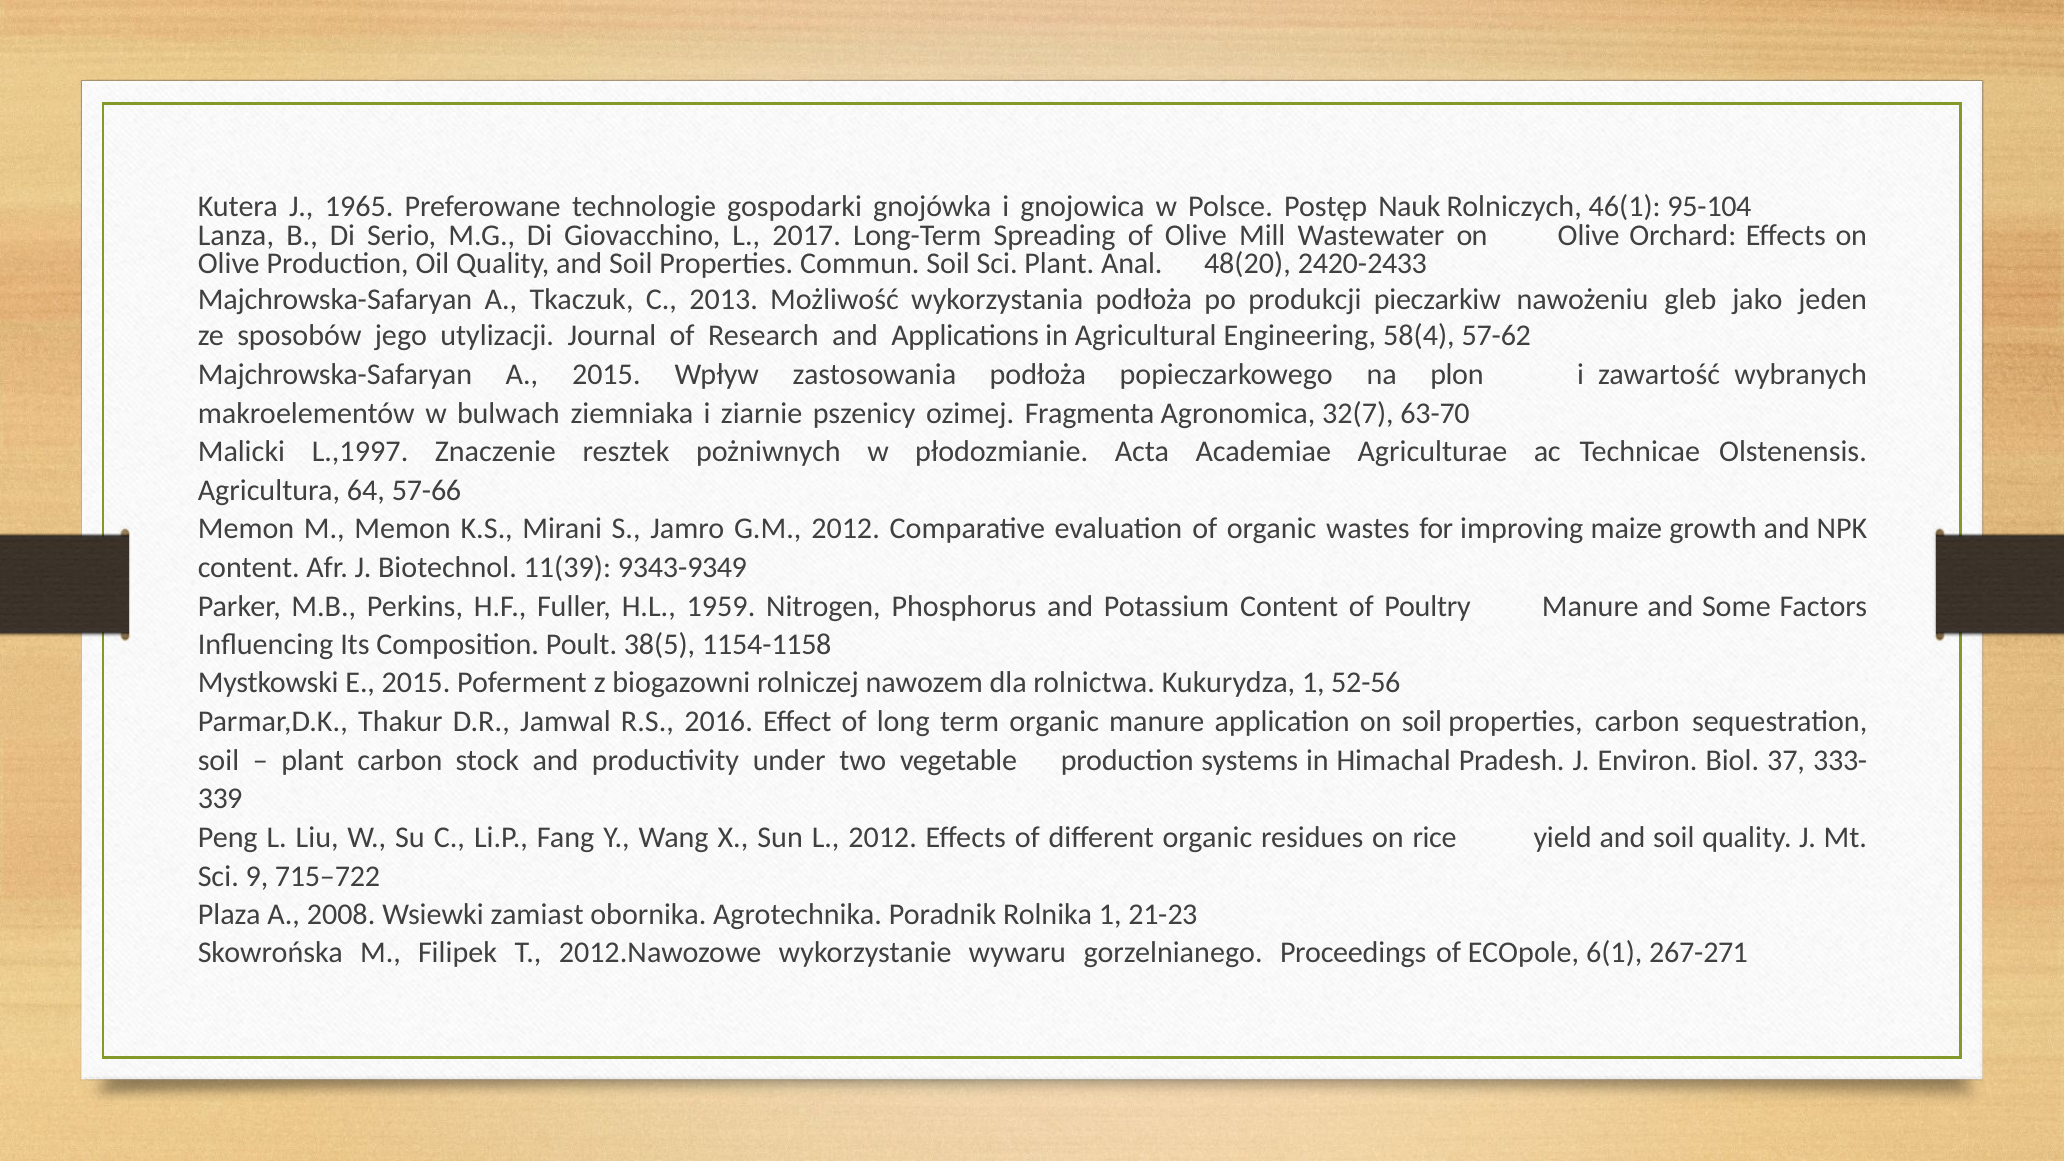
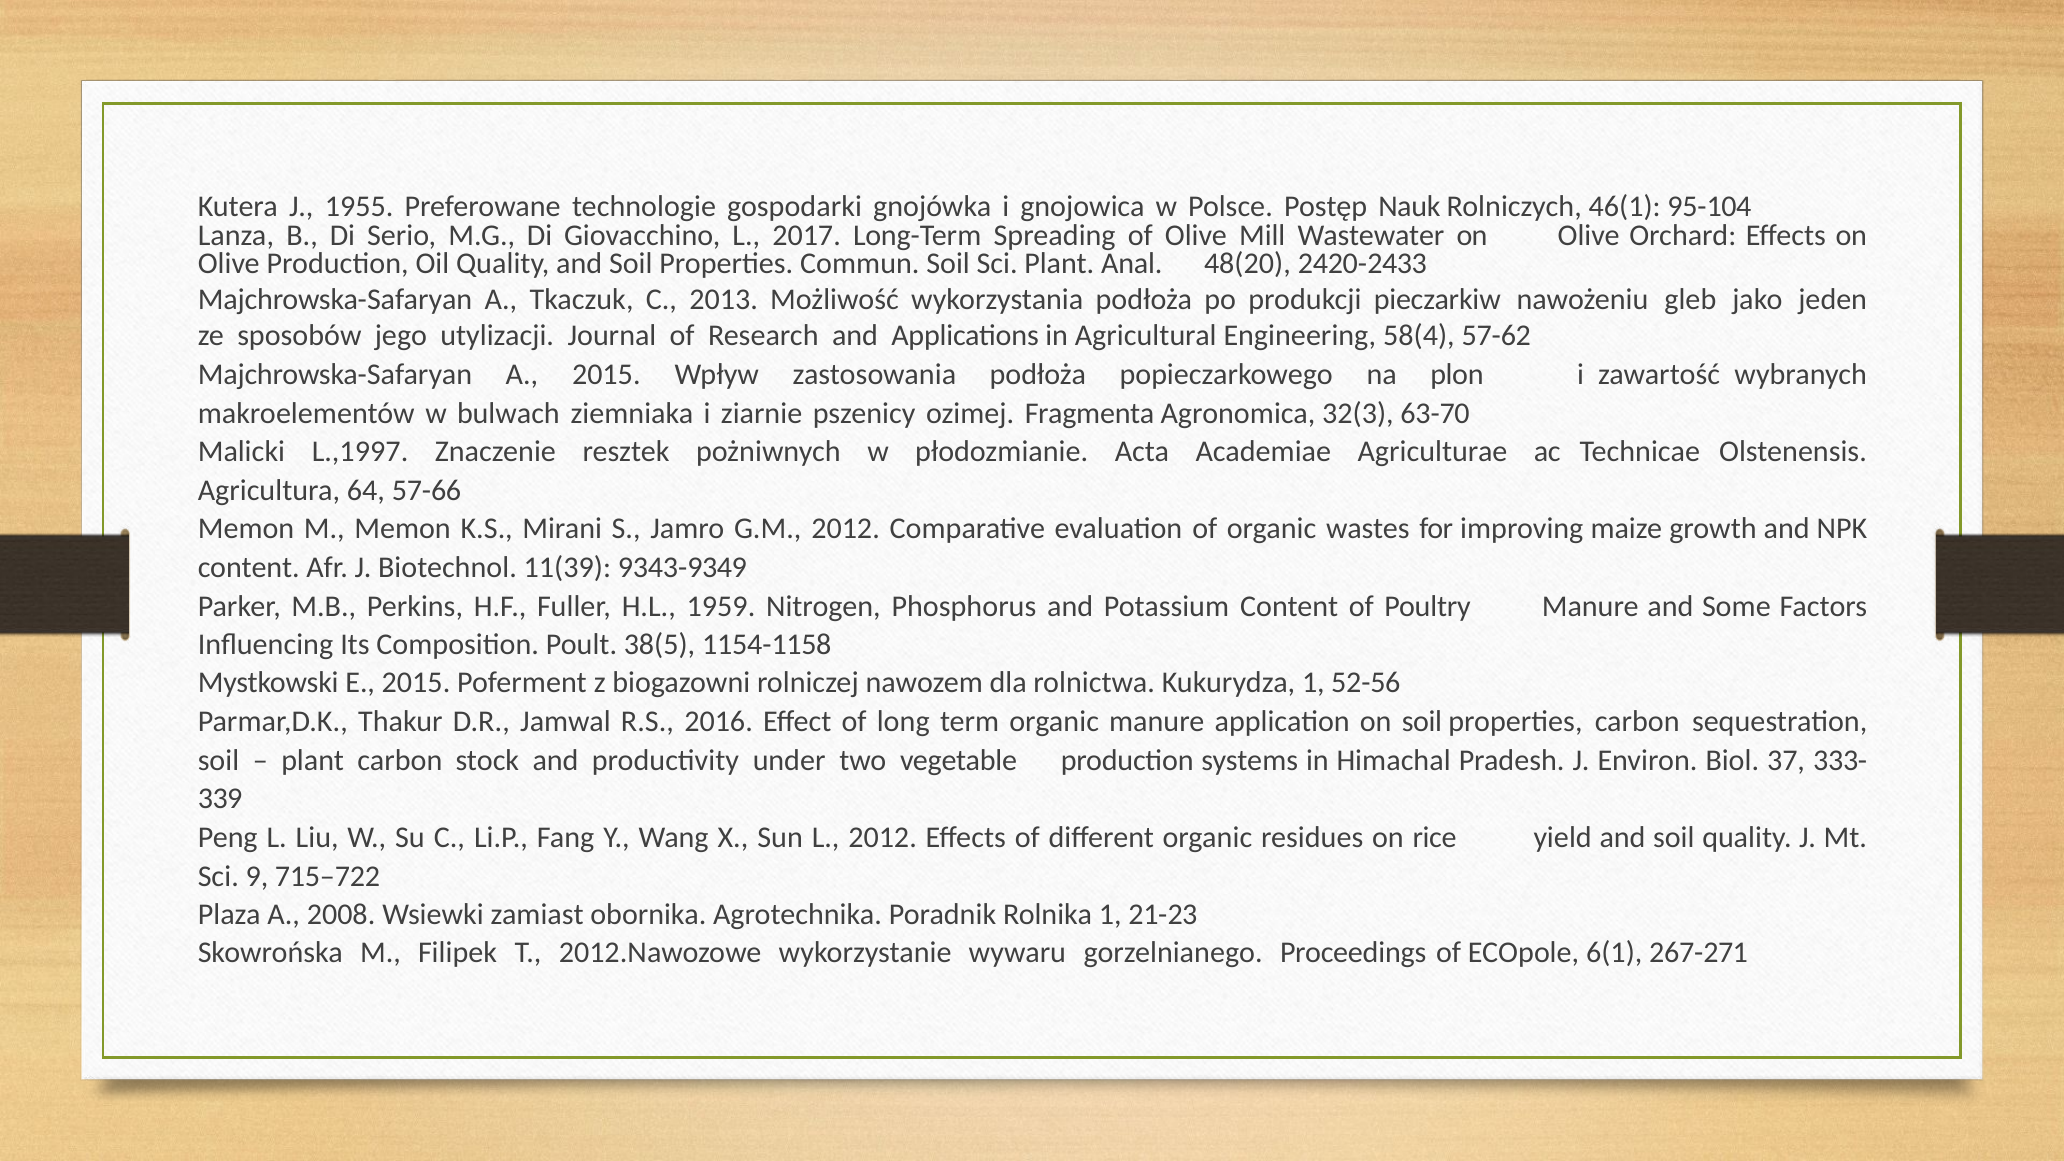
1965: 1965 -> 1955 (359, 207)
32(7: 32(7 -> 32(3 (1358, 413)
